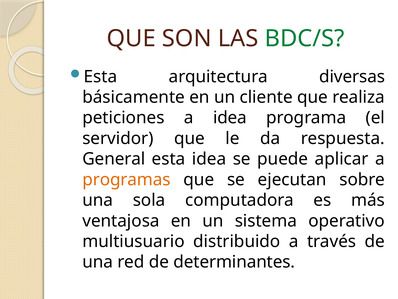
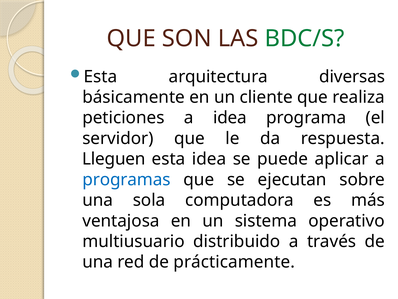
General: General -> Lleguen (114, 159)
programas colour: orange -> blue (126, 179)
determinantes: determinantes -> prácticamente (234, 262)
